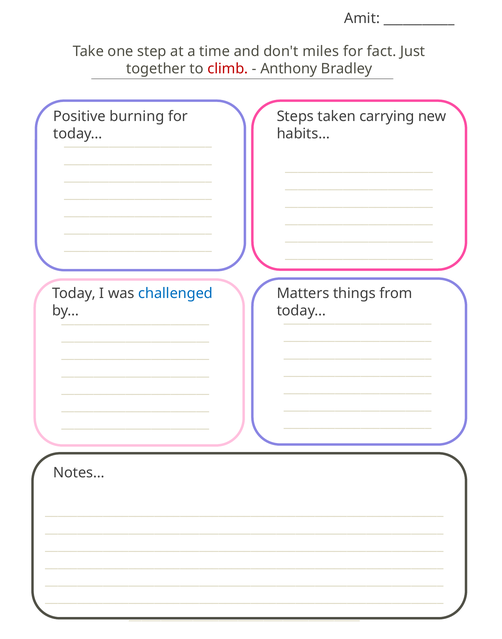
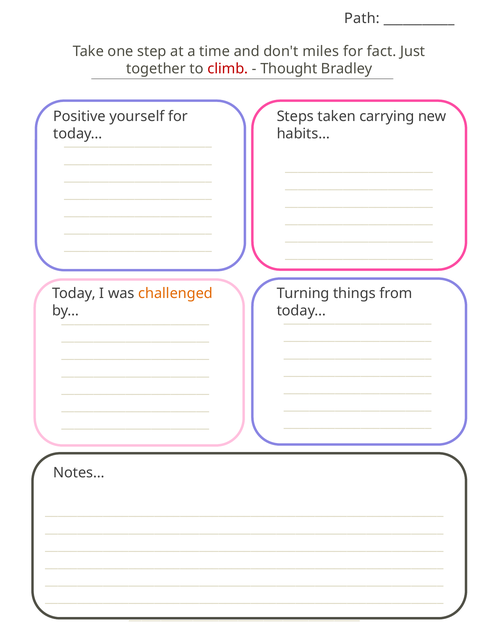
Amit: Amit -> Path (362, 18)
Anthony: Anthony -> Thought (289, 69)
burning: burning -> yourself (137, 116)
challenged colour: blue -> orange (175, 293)
Matters: Matters -> Turning (303, 293)
